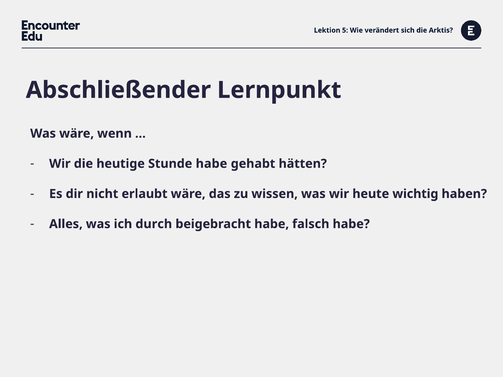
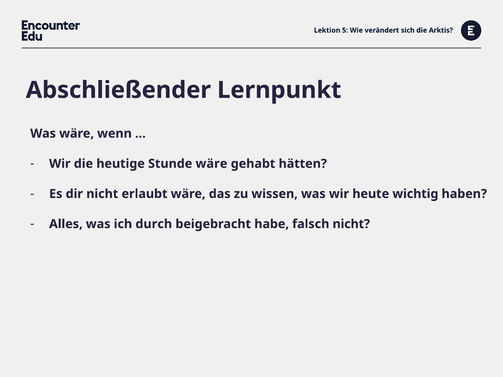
Stunde habe: habe -> wäre (211, 164)
falsch habe: habe -> nicht (351, 224)
